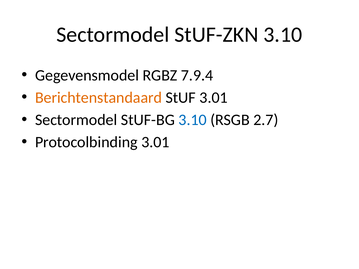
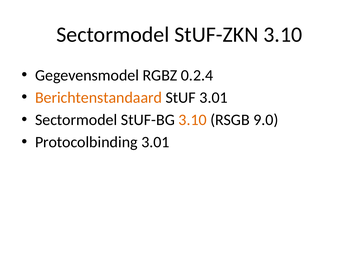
7.9.4: 7.9.4 -> 0.2.4 (197, 75)
3.10 colour: blue -> orange (193, 120)
2.7: 2.7 -> 9.0 (266, 120)
